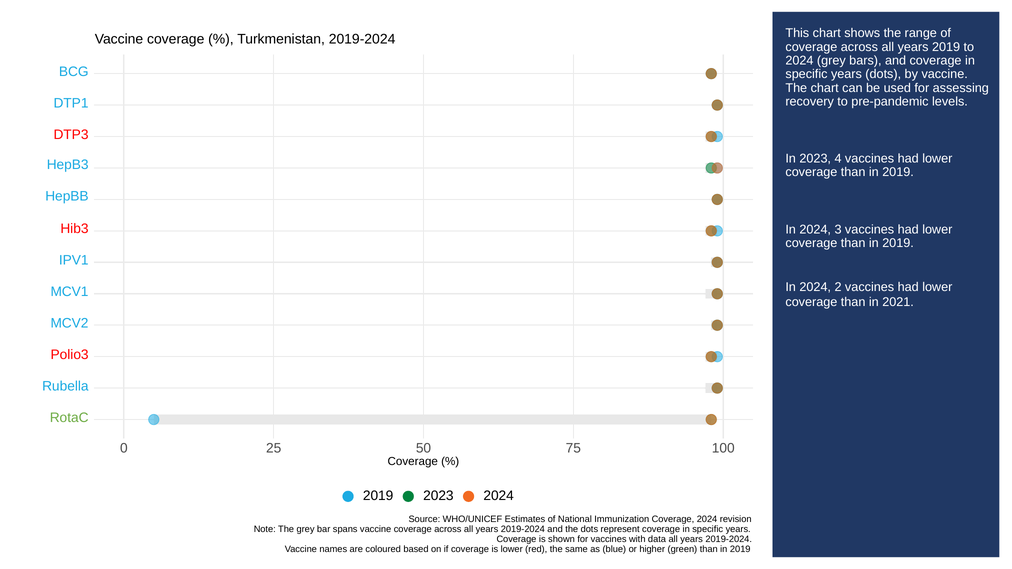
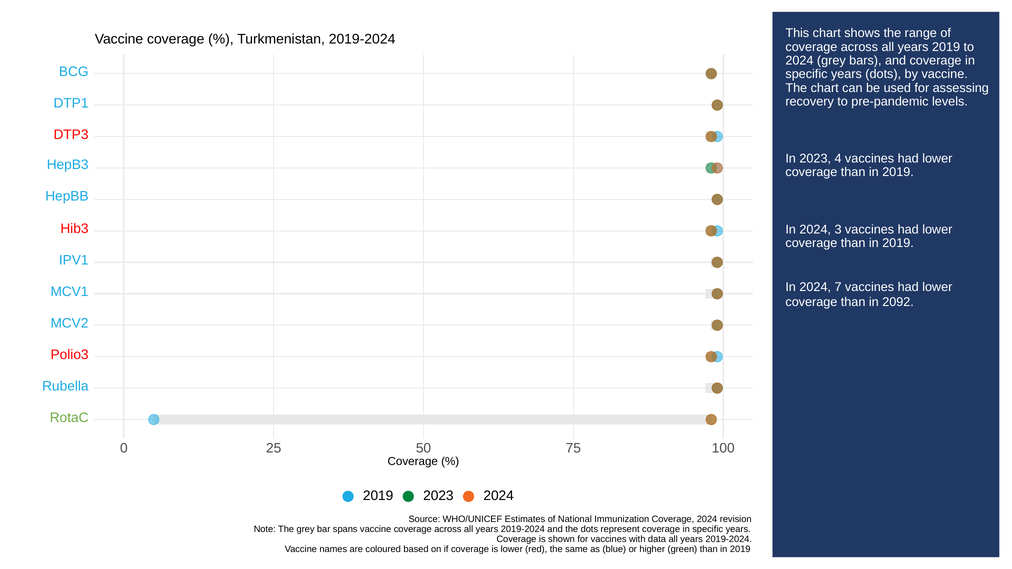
2: 2 -> 7 (838, 287)
2021: 2021 -> 2092 (898, 302)
